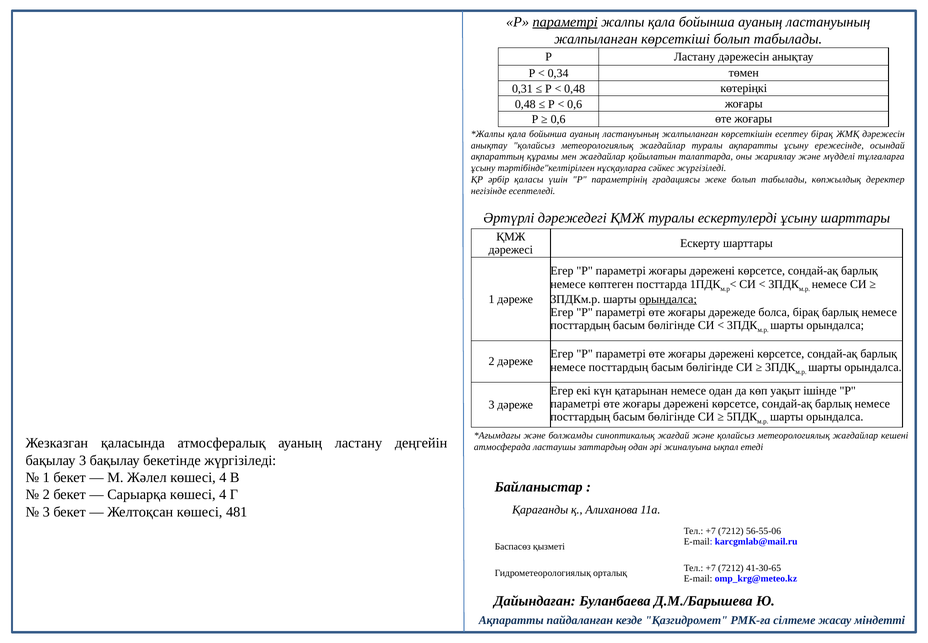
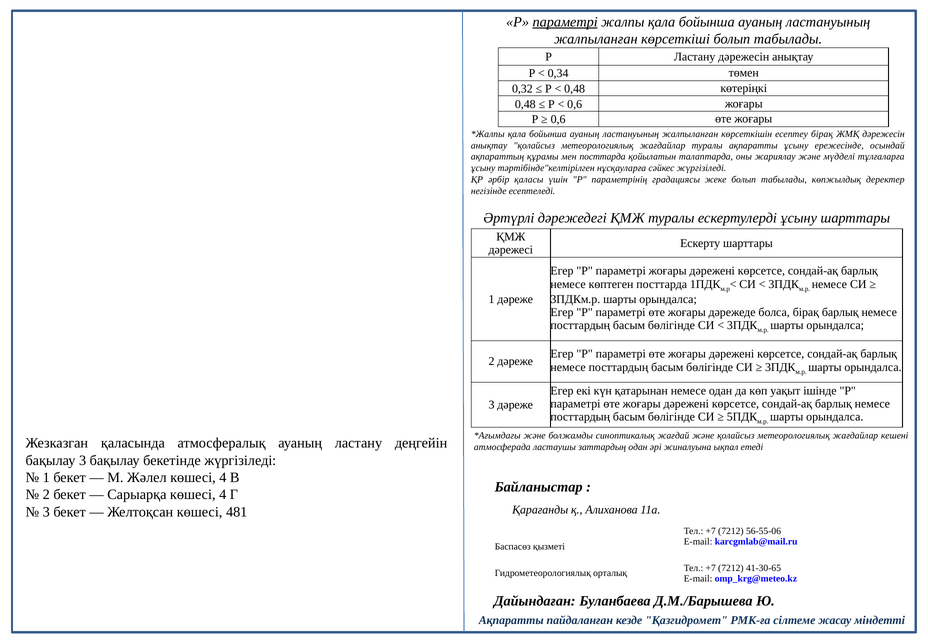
0,31: 0,31 -> 0,32 (522, 89)
мен жағдайлар: жағдайлар -> посттарда (603, 157)
орындалса underline: present -> none (668, 299)
